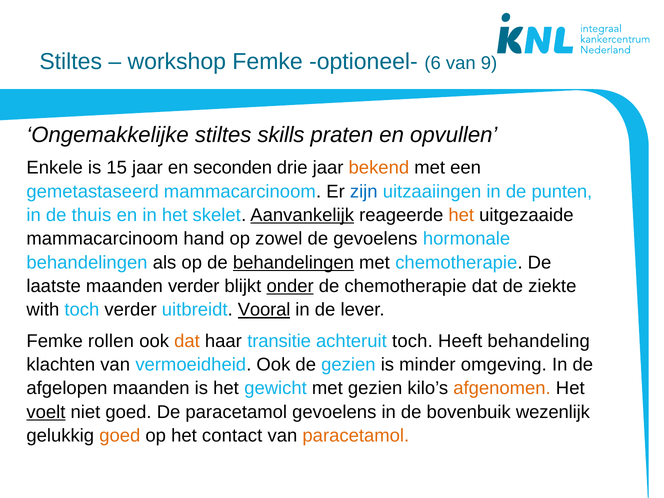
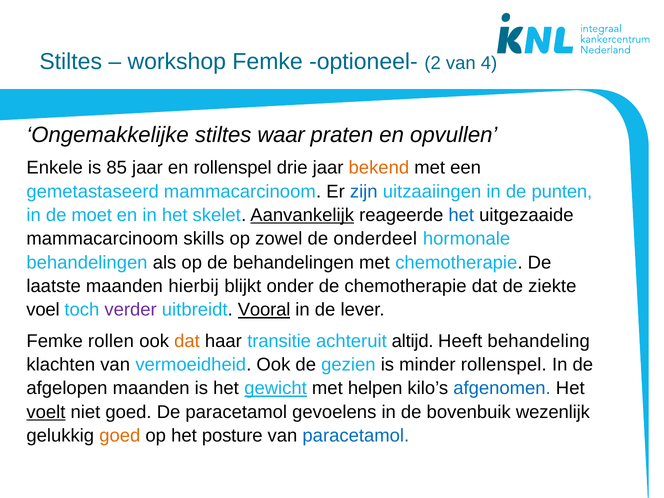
6: 6 -> 2 (433, 63)
9: 9 -> 4 (489, 63)
skills: skills -> waar (281, 135)
15: 15 -> 85 (117, 168)
en seconden: seconden -> rollenspel (233, 168)
thuis: thuis -> moet (92, 215)
het colour: orange -> blue (461, 215)
hand: hand -> skills (204, 239)
de gevoelens: gevoelens -> onderdeel (375, 239)
behandelingen underline: present -> none (293, 262)
maanden verder: verder -> hierbij (194, 286)
onder underline: present -> none (290, 286)
with: with -> voel (43, 310)
verder colour: black -> purple (131, 310)
achteruit toch: toch -> altijd (413, 341)
minder omgeving: omgeving -> rollenspel (504, 365)
gewicht underline: none -> present (276, 388)
met gezien: gezien -> helpen (375, 388)
afgenomen colour: orange -> blue (502, 388)
contact: contact -> posture (232, 436)
paracetamol colour: orange -> blue (356, 436)
